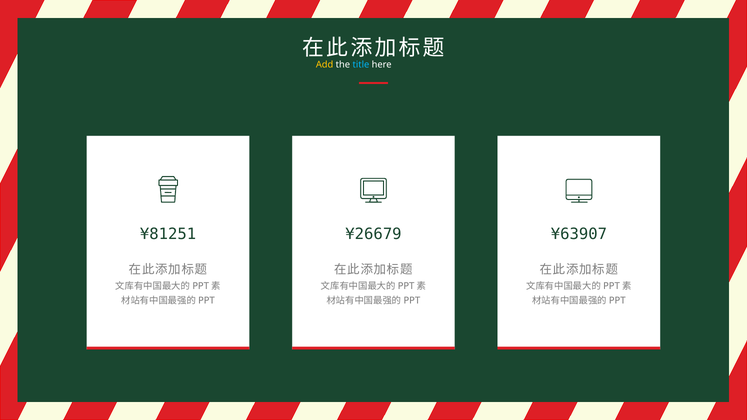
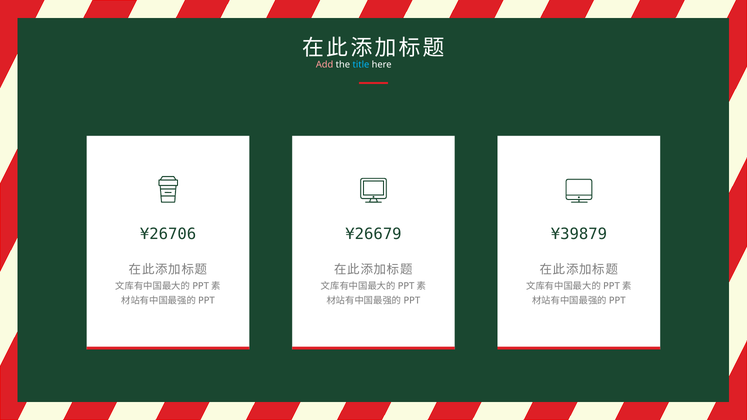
Add colour: yellow -> pink (325, 65)
¥81251: ¥81251 -> ¥26706 (168, 234)
¥63907: ¥63907 -> ¥39879 (579, 234)
